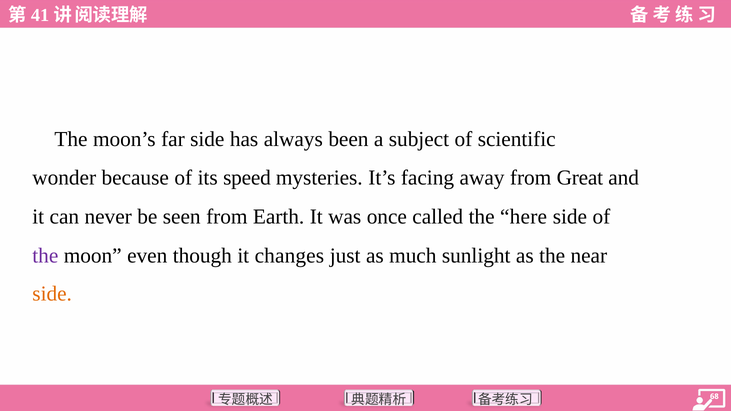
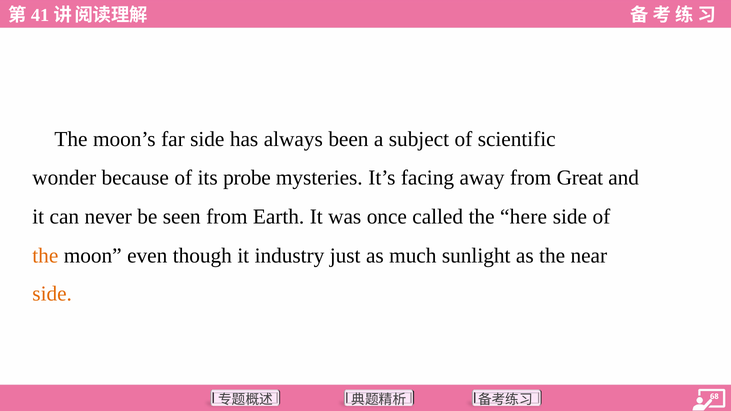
speed: speed -> probe (247, 178)
the colour: purple -> orange (45, 256)
changes: changes -> industry (289, 256)
